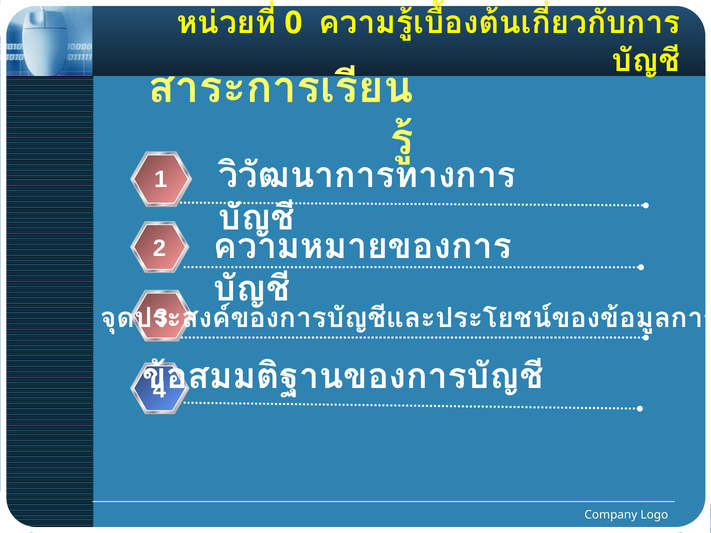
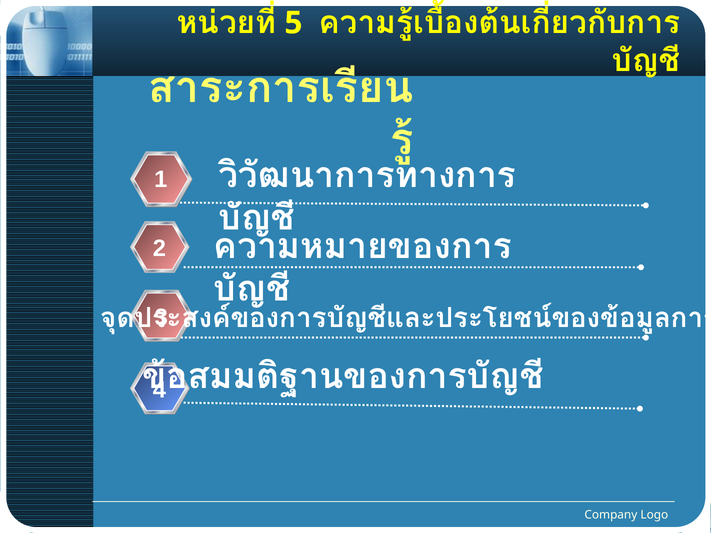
0: 0 -> 5 (293, 23)
